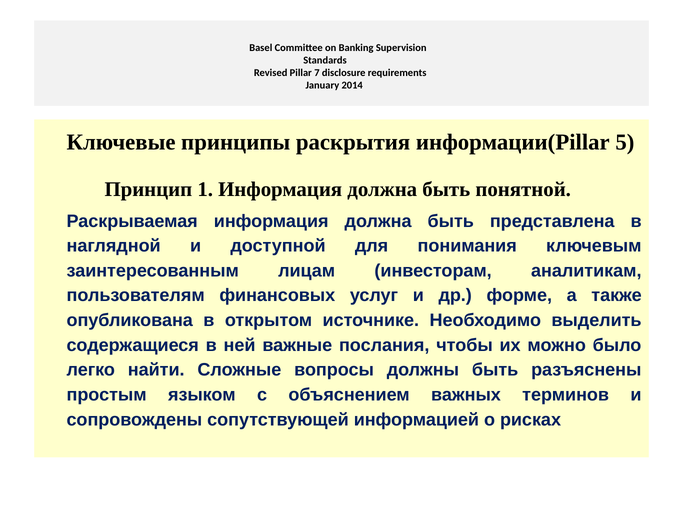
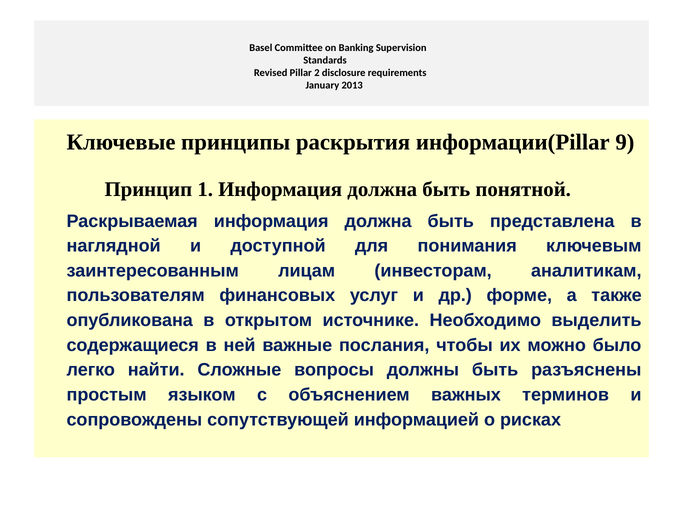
7: 7 -> 2 (317, 73)
2014: 2014 -> 2013 (352, 86)
5: 5 -> 9 (625, 142)
